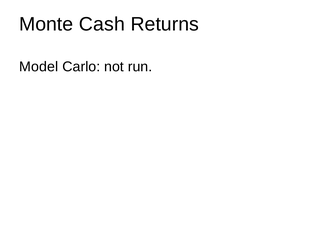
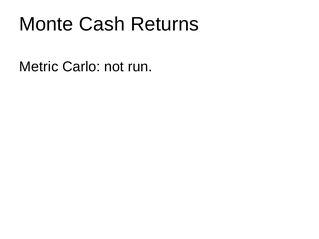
Model: Model -> Metric (39, 67)
